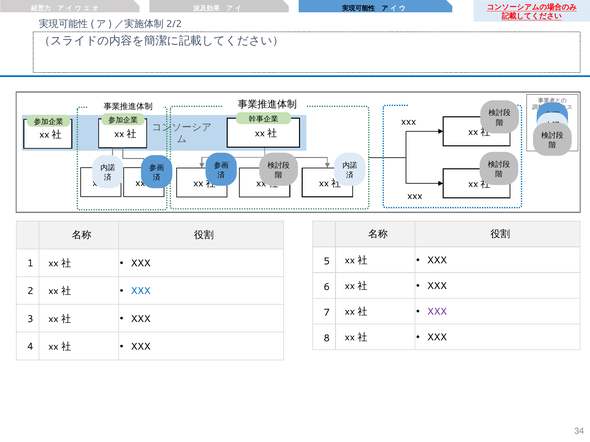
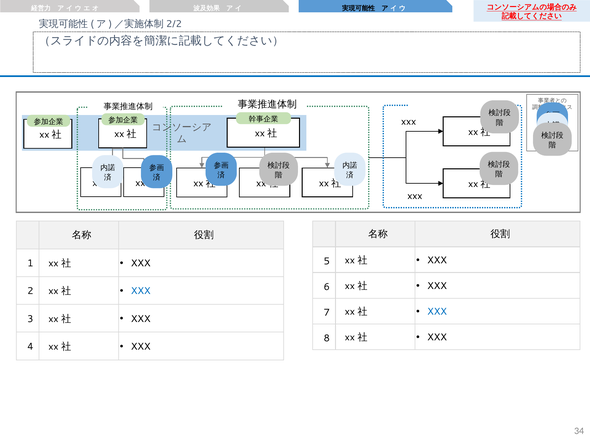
XXX colour: purple -> blue (437, 312)
